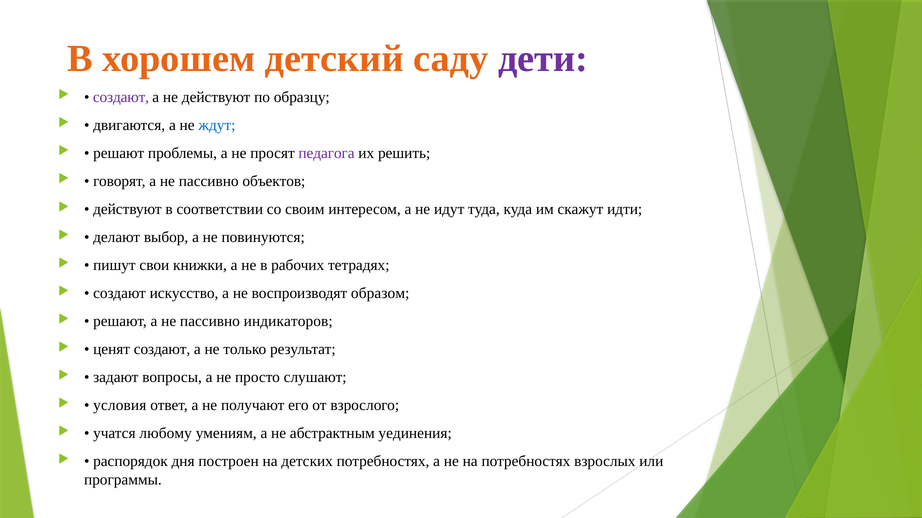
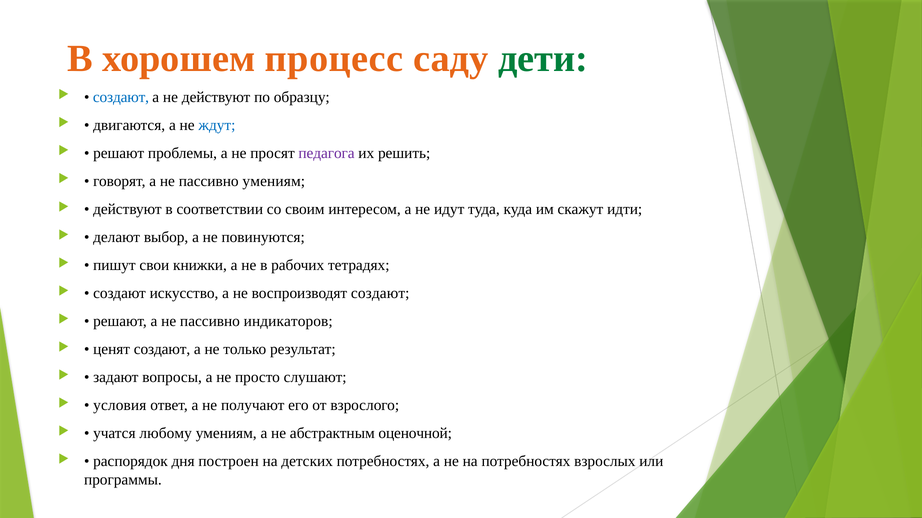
детский: детский -> процесс (334, 59)
дети colour: purple -> green (543, 59)
создают colour: purple -> blue (121, 97)
пассивно объектов: объектов -> умениям (274, 181)
воспроизводят образом: образом -> создают (380, 294)
уединения: уединения -> оценочной (415, 434)
